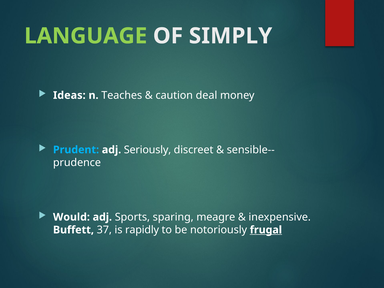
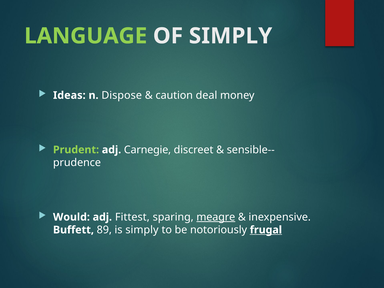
Teaches: Teaches -> Dispose (122, 95)
Prudent colour: light blue -> light green (76, 150)
Seriously: Seriously -> Carnegie (147, 150)
Sports: Sports -> Fittest (132, 217)
meagre underline: none -> present (216, 217)
37: 37 -> 89 (104, 230)
is rapidly: rapidly -> simply (142, 230)
